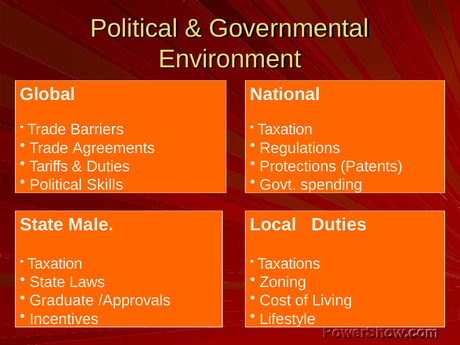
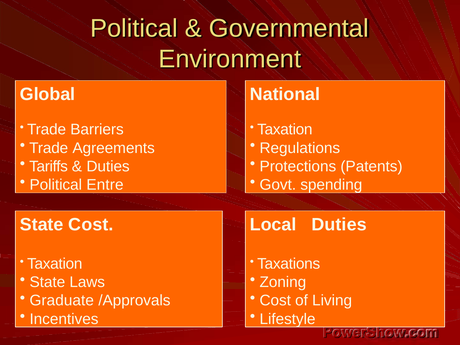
Skills: Skills -> Entre (105, 185)
State Male: Male -> Cost (91, 225)
